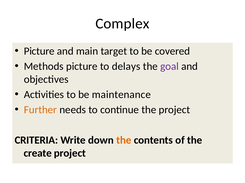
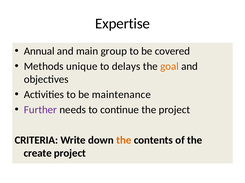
Complex: Complex -> Expertise (123, 24)
Picture: Picture -> Annual (39, 51)
target: target -> group (114, 51)
Methods picture: picture -> unique (82, 67)
goal colour: purple -> orange (170, 67)
Further colour: orange -> purple (40, 110)
